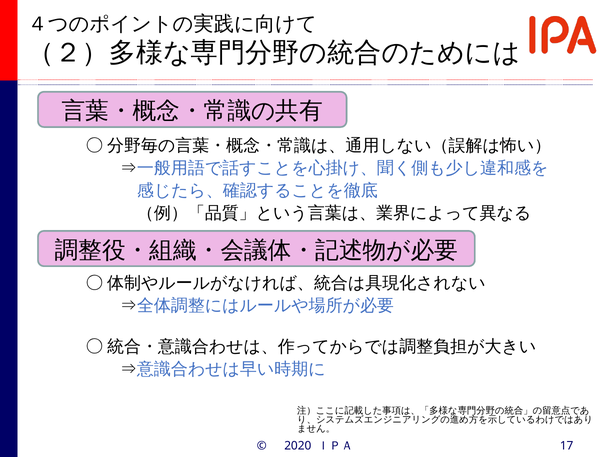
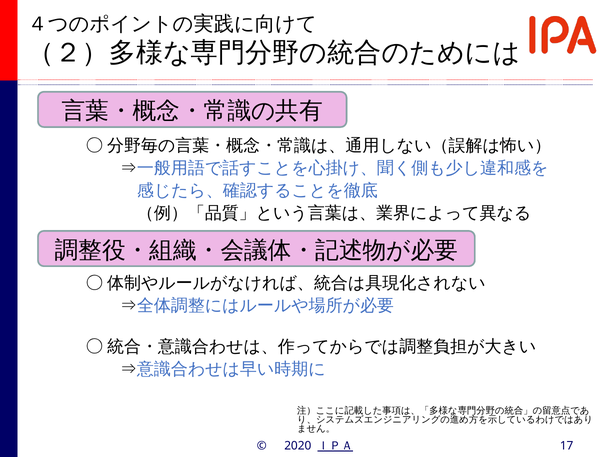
ＩＰＡ underline: none -> present (335, 446)
